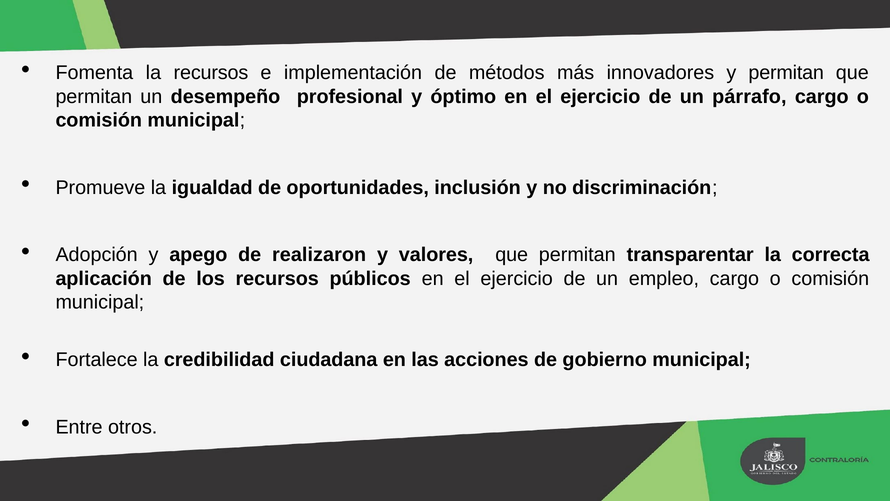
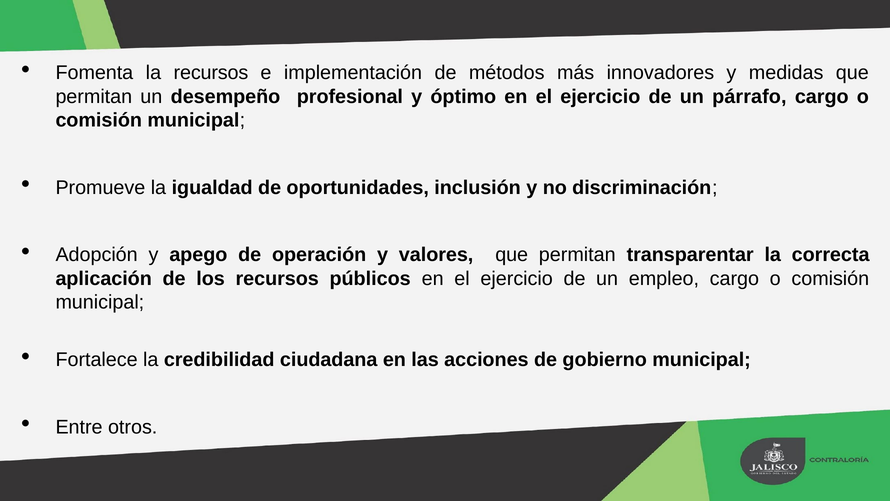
y permitan: permitan -> medidas (786, 73)
realizaron: realizaron -> operación (319, 255)
